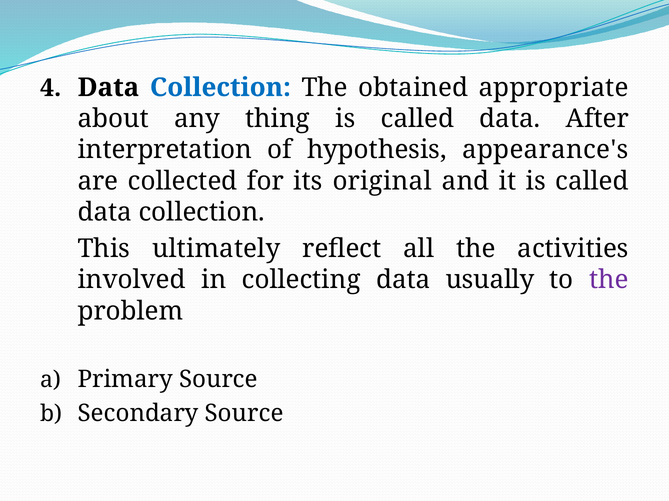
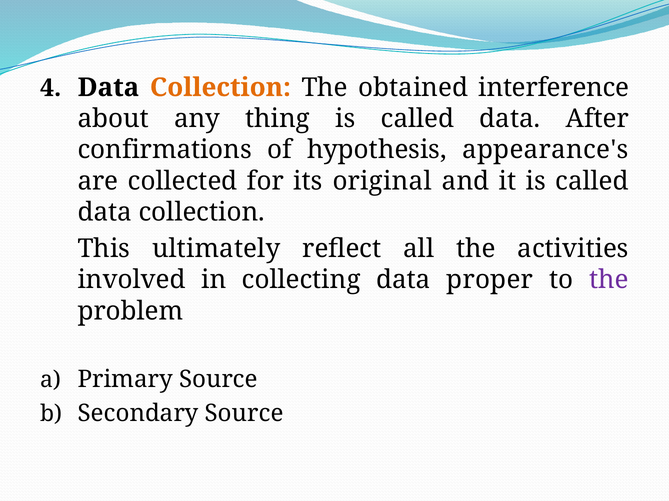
Collection colour: blue -> orange (220, 88)
appropriate: appropriate -> interference (554, 88)
interpretation: interpretation -> confirmations (165, 150)
usually: usually -> proper (490, 280)
